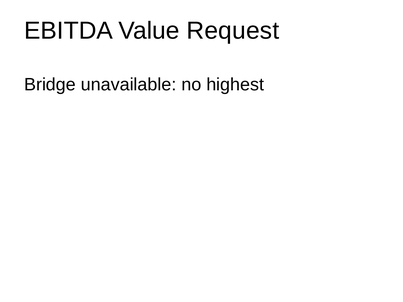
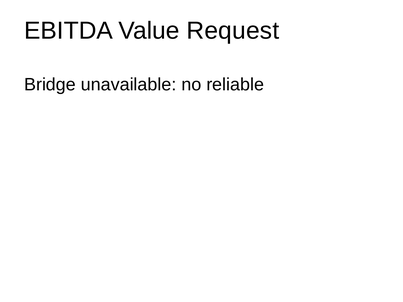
highest: highest -> reliable (235, 85)
